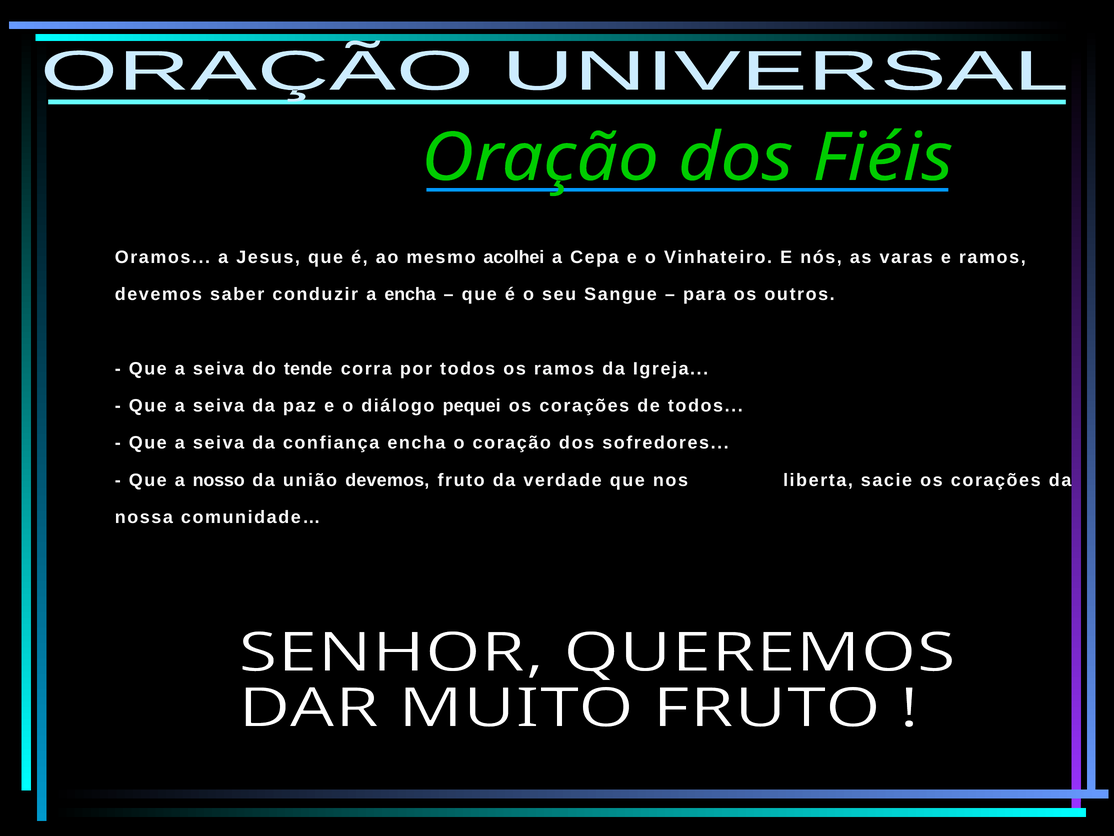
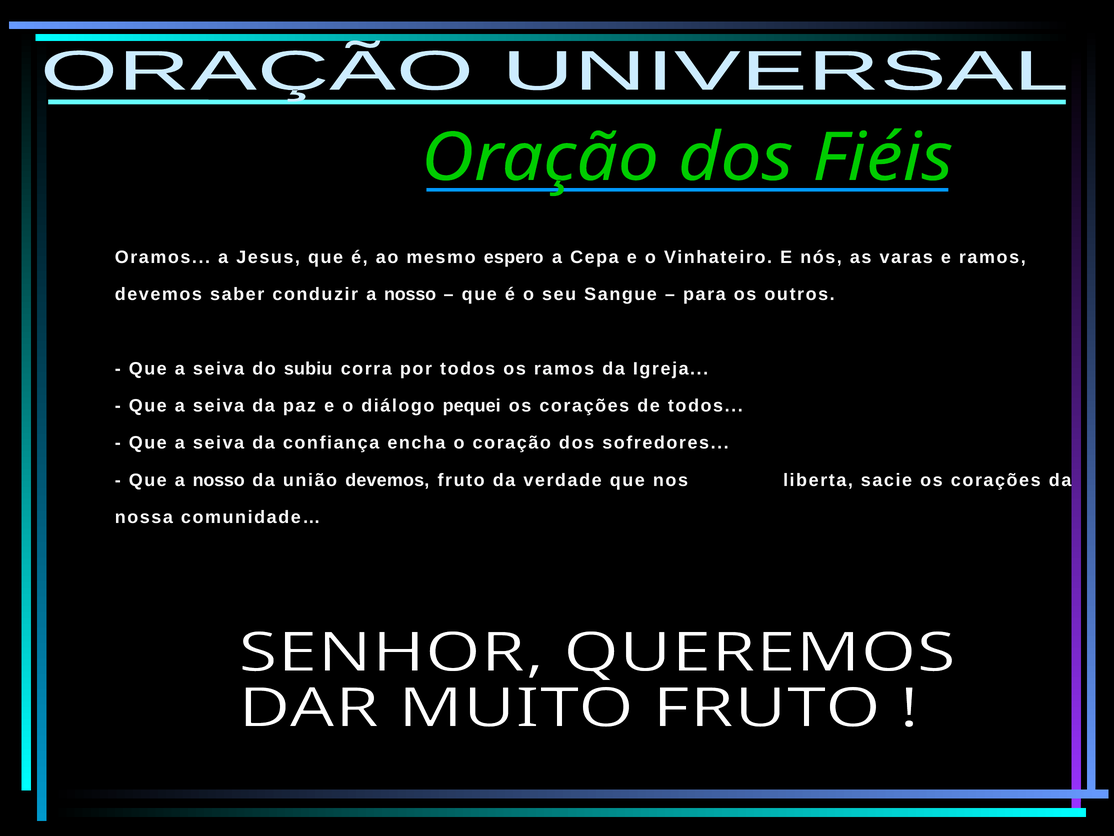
acolhei: acolhei -> espero (514, 257)
conduzir a encha: encha -> nosso (410, 294)
tende: tende -> subiu (308, 368)
